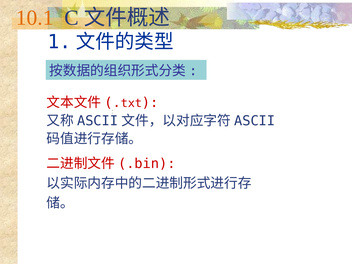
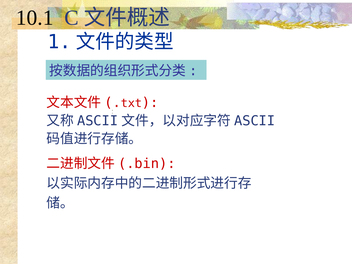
10.1 colour: orange -> black (35, 18)
